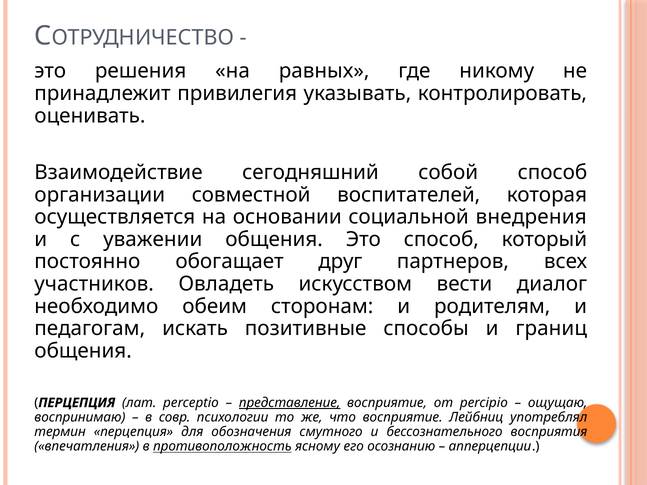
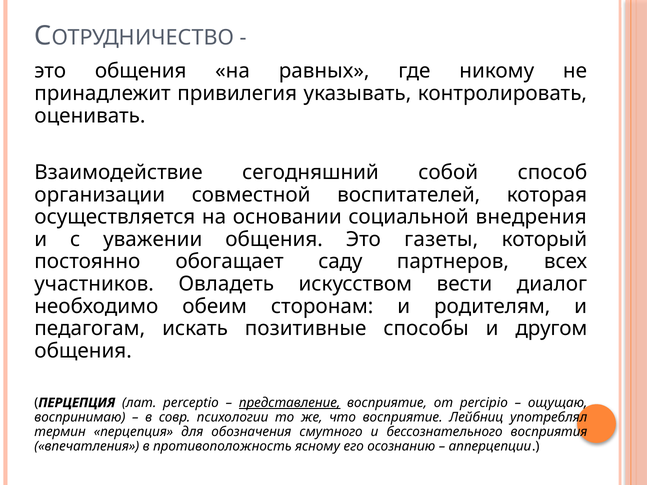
это решения: решения -> общения (141, 71)
Это способ: способ -> газеты (441, 239)
друг: друг -> саду (340, 262)
границ: границ -> другом (551, 329)
противоположность underline: present -> none (222, 447)
